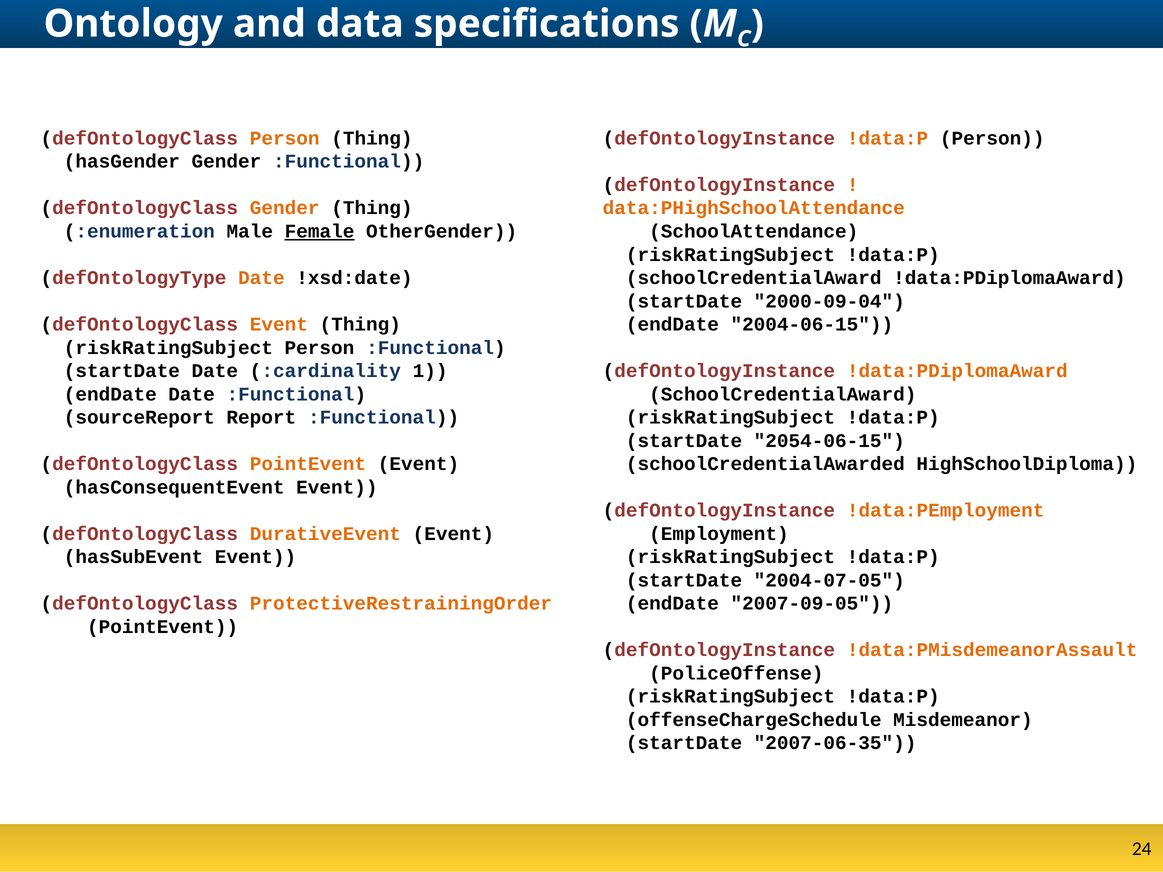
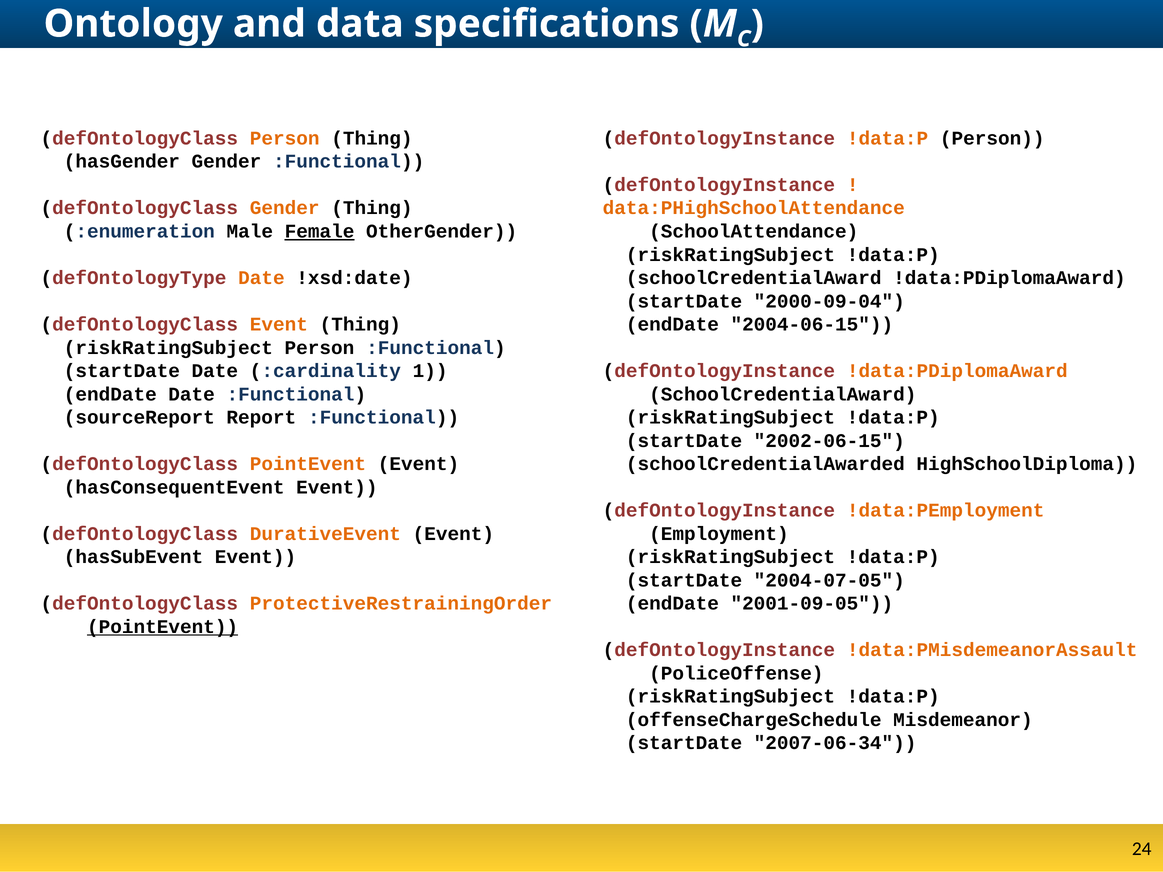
2054-06-15: 2054-06-15 -> 2002-06-15 (829, 441)
2007-09-05: 2007-09-05 -> 2001-09-05 (812, 604)
PointEvent underline: none -> present (163, 627)
2007-06-35: 2007-06-35 -> 2007-06-34 (835, 743)
